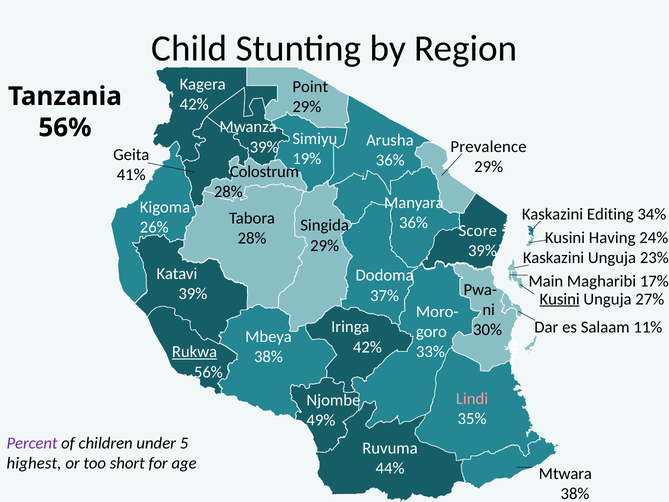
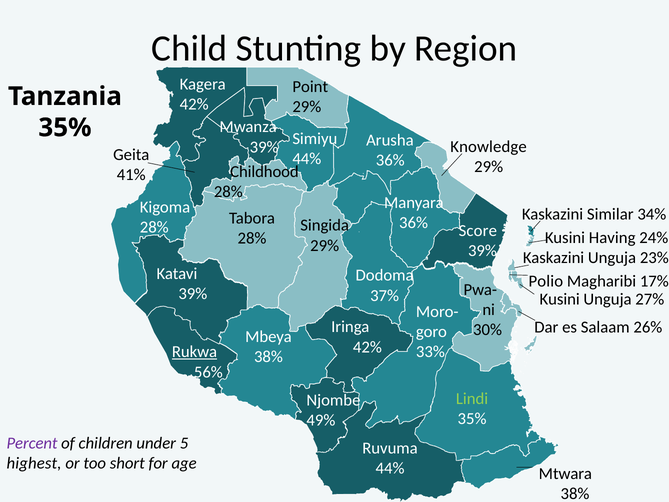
56%: 56% -> 35% (65, 128)
Prevalence: Prevalence -> Knowledge (489, 147)
19%: 19% -> 44% (307, 159)
Colostrum: Colostrum -> Childhood (264, 171)
Editing: Editing -> Similar (610, 214)
26%: 26% -> 28% (154, 227)
Main: Main -> Polio (546, 281)
Kusini underline: present -> none (560, 299)
11%: 11% -> 26% (648, 327)
Lindi colour: pink -> light green (472, 399)
